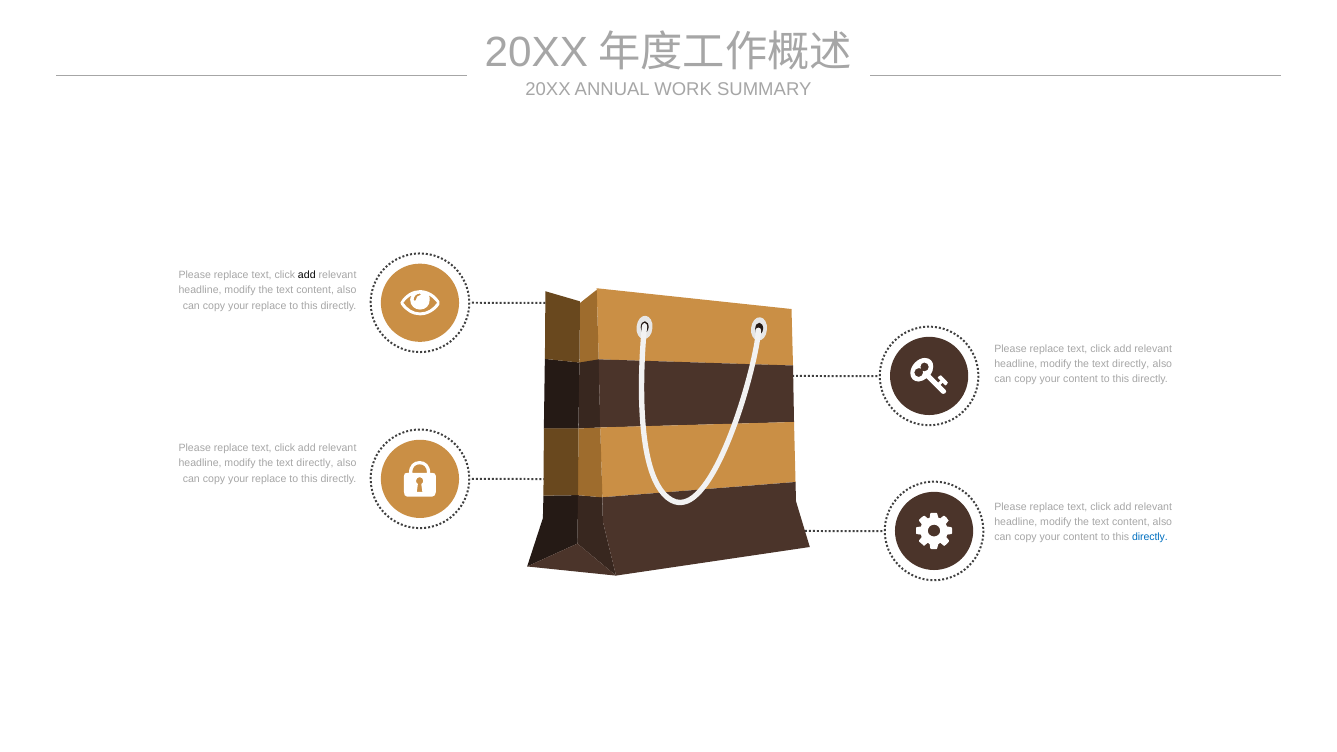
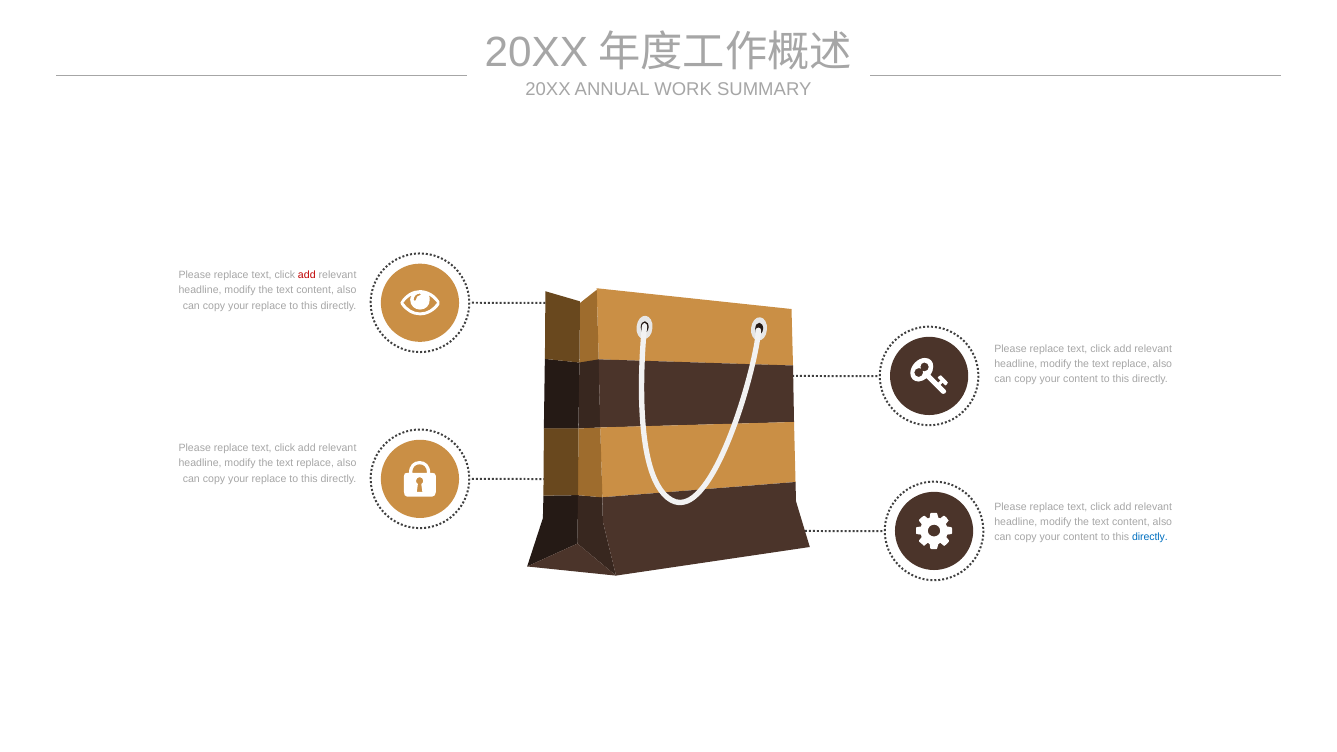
add colour: black -> red (307, 275)
directly: directly -> replace (1131, 364)
directly: directly -> replace (315, 464)
